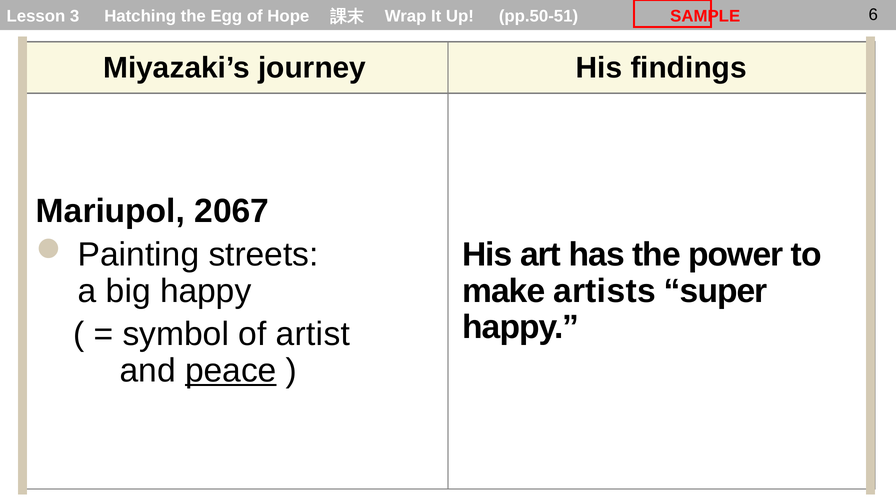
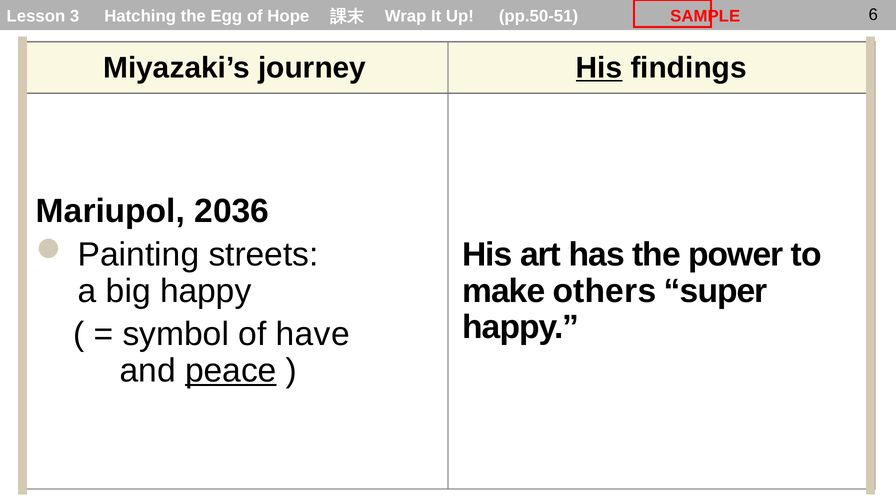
His underline: none -> present (599, 68)
2067: 2067 -> 2036 (232, 211)
artists: artists -> others (605, 291)
artist: artist -> have (313, 334)
